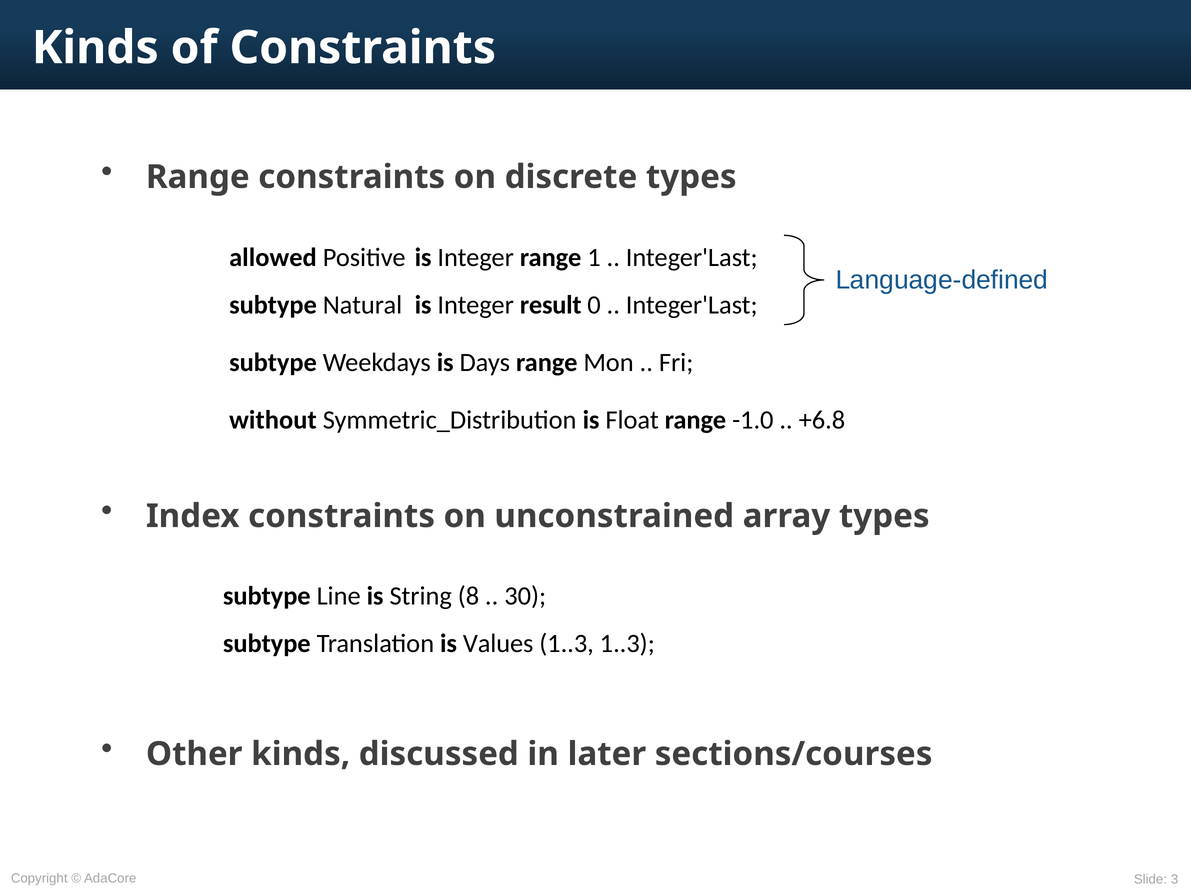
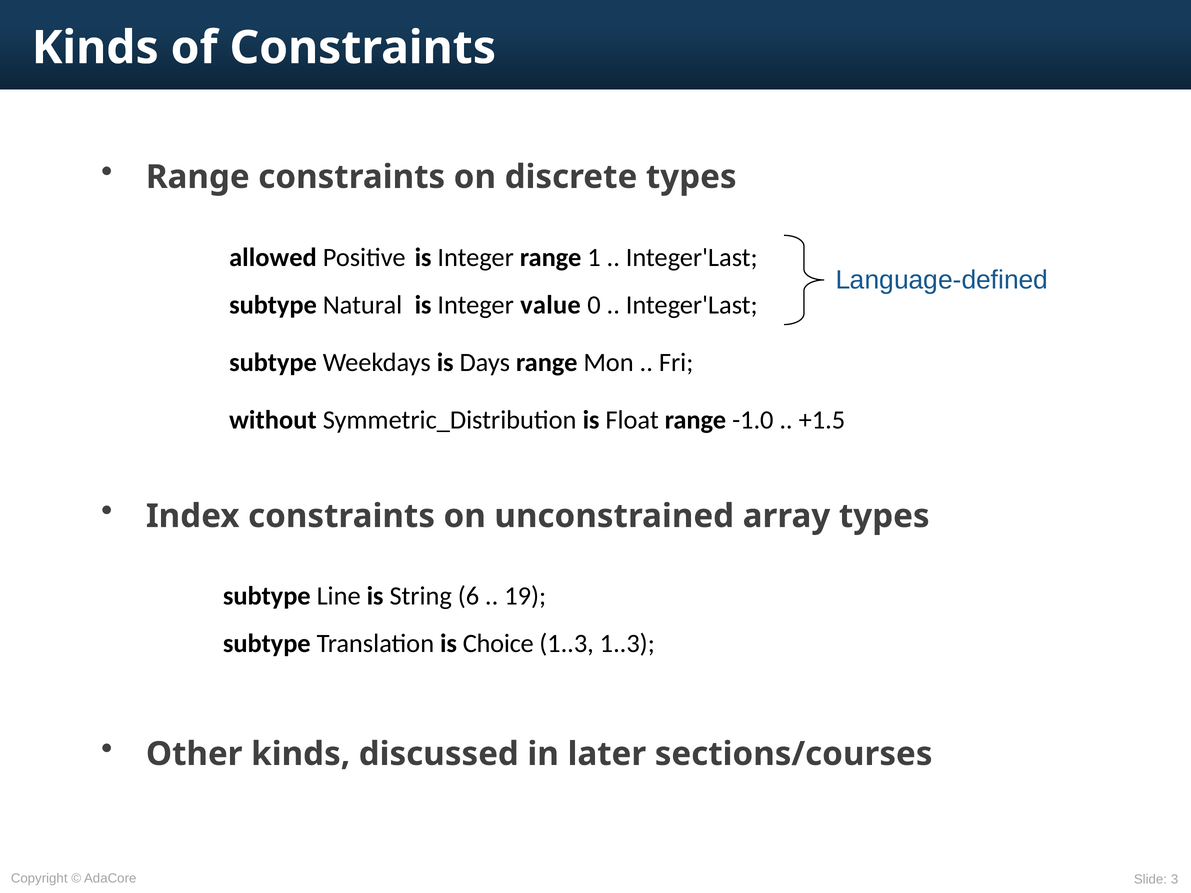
result: result -> value (550, 305)
+6.8: +6.8 -> +1.5 (822, 420)
8: 8 -> 6 (469, 596)
30: 30 -> 19 (525, 596)
Values: Values -> Choice (498, 644)
